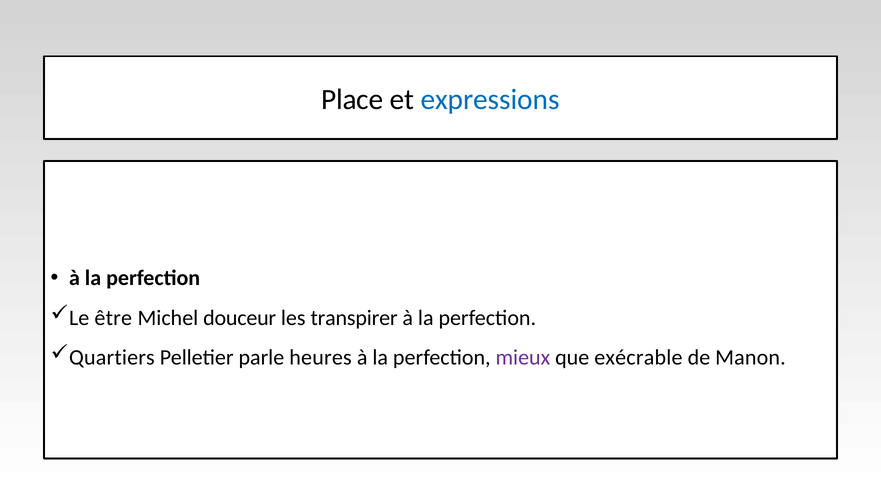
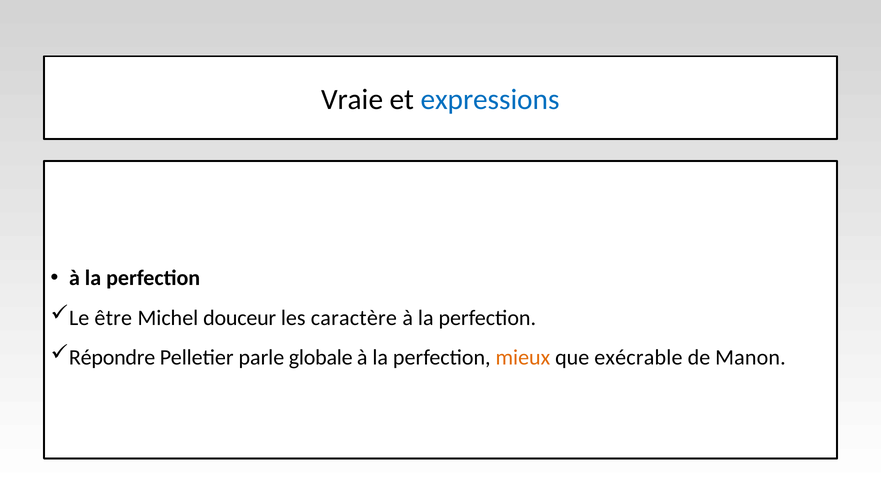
Place: Place -> Vraie (352, 100)
transpirer: transpirer -> caractère (354, 318)
Quartiers: Quartiers -> Répondre (112, 357)
heures: heures -> globale (321, 357)
mieux colour: purple -> orange (523, 357)
